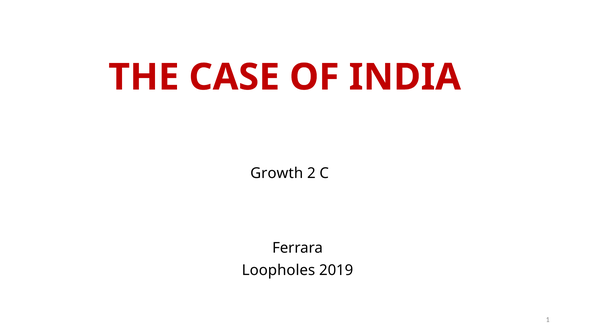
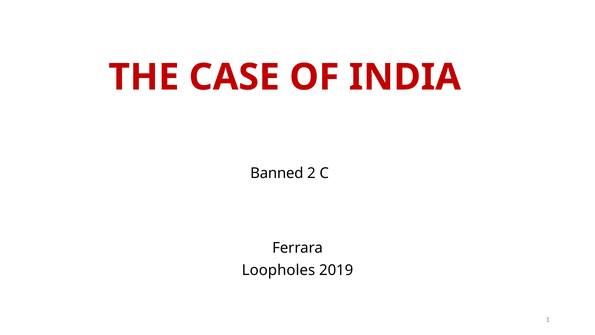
Growth: Growth -> Banned (277, 173)
